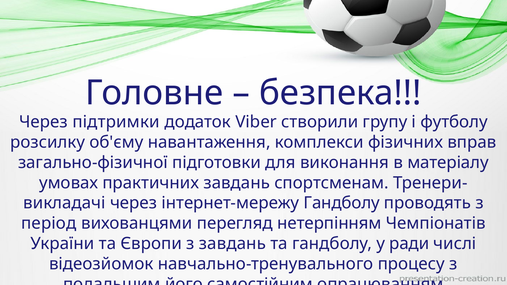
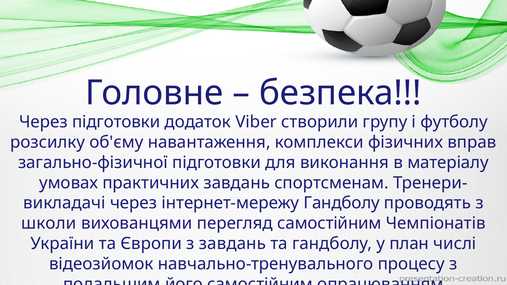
Через підтримки: підтримки -> підготовки (116, 122)
період: період -> школи (49, 223)
перегляд нетерпінням: нетерпінням -> самостійним (329, 223)
ради: ради -> план (409, 244)
